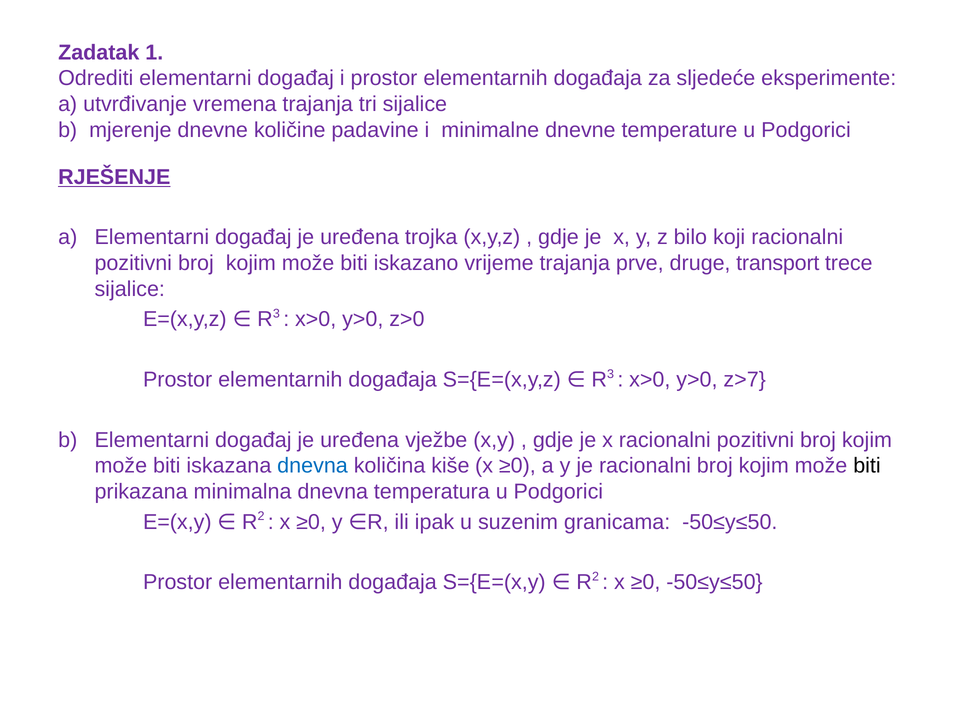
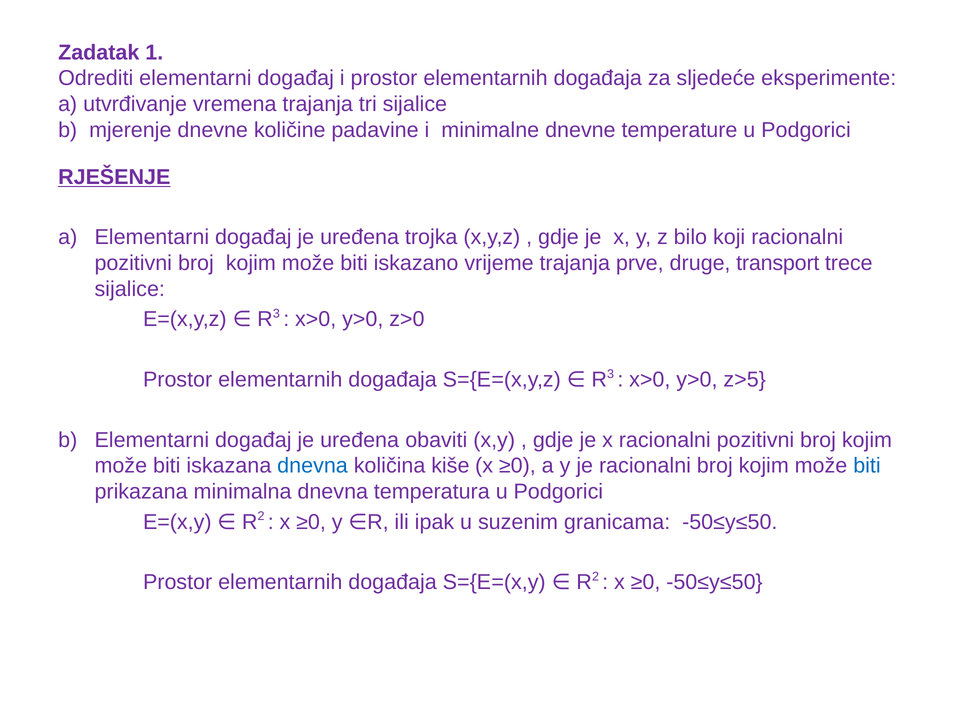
z>7: z>7 -> z>5 (745, 379)
vježbe: vježbe -> obaviti (436, 440)
biti colour: black -> blue (867, 466)
